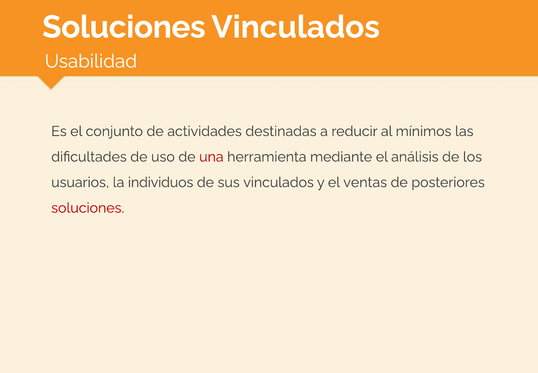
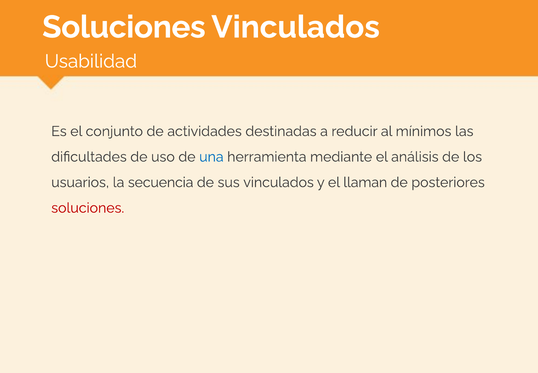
una colour: red -> blue (211, 157)
individuos: individuos -> secuencia (161, 182)
ventas: ventas -> llaman (365, 182)
